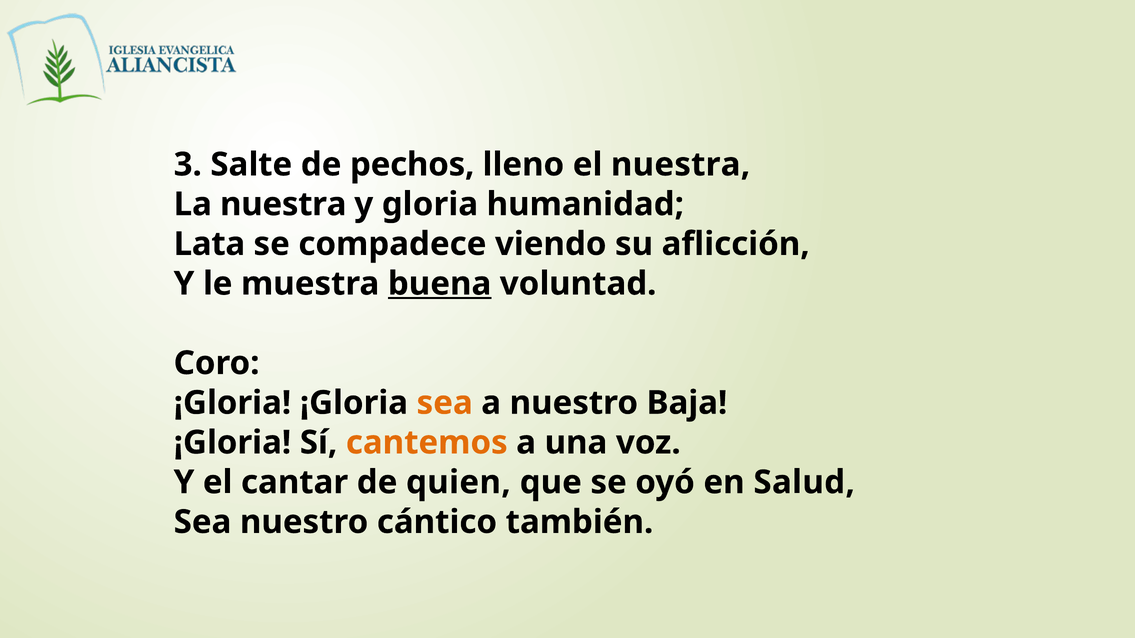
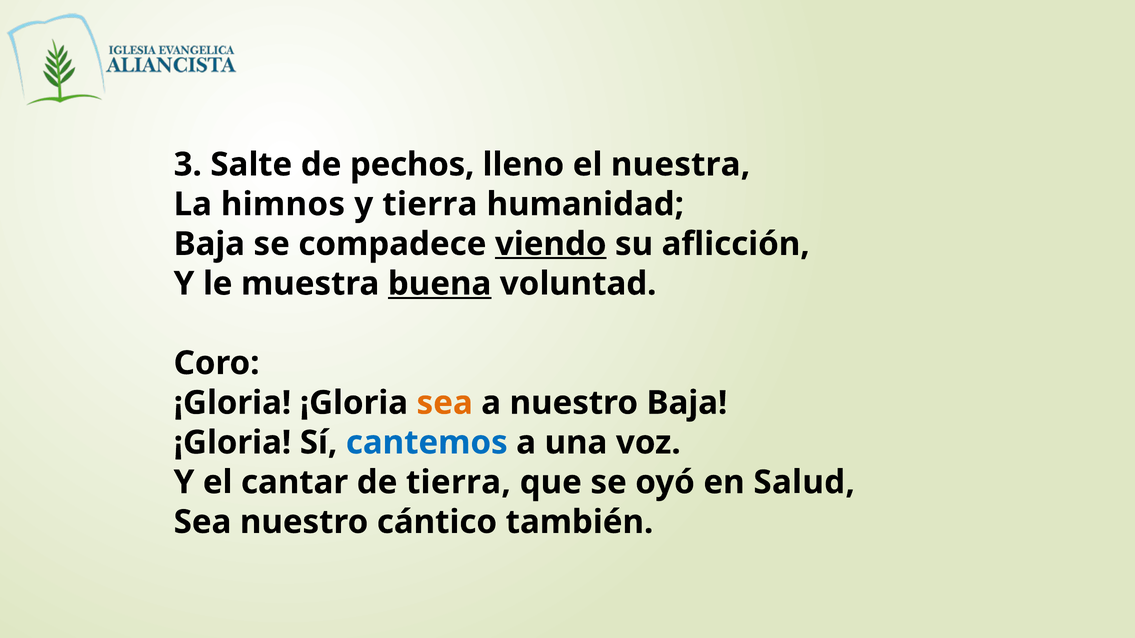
La nuestra: nuestra -> himnos (283, 204)
y gloria: gloria -> tierra (430, 204)
Lata: Lata -> Baja (209, 244)
viendo underline: none -> present (551, 244)
cantemos colour: orange -> blue (427, 443)
de quien: quien -> tierra (458, 483)
